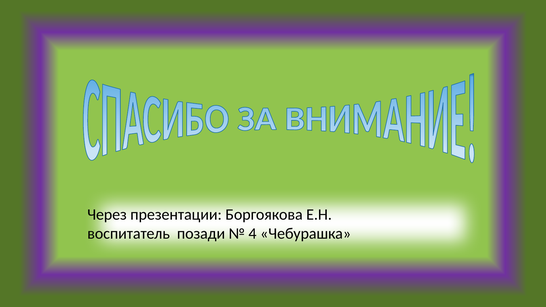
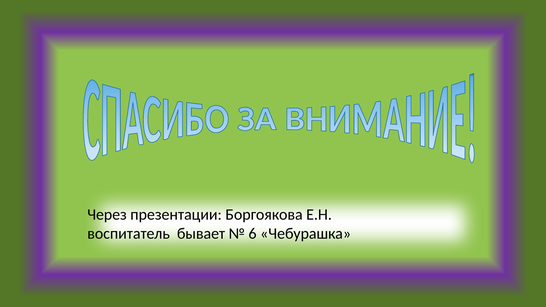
позади: позади -> бывает (201, 234)
4: 4 -> 6 (253, 234)
